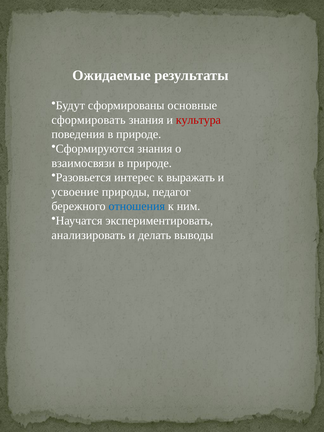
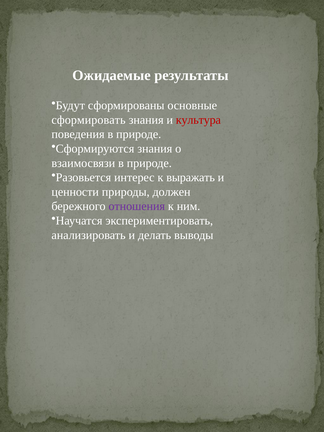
усвоение: усвоение -> ценности (75, 192)
педагог: педагог -> должен (172, 192)
отношения colour: blue -> purple (137, 206)
